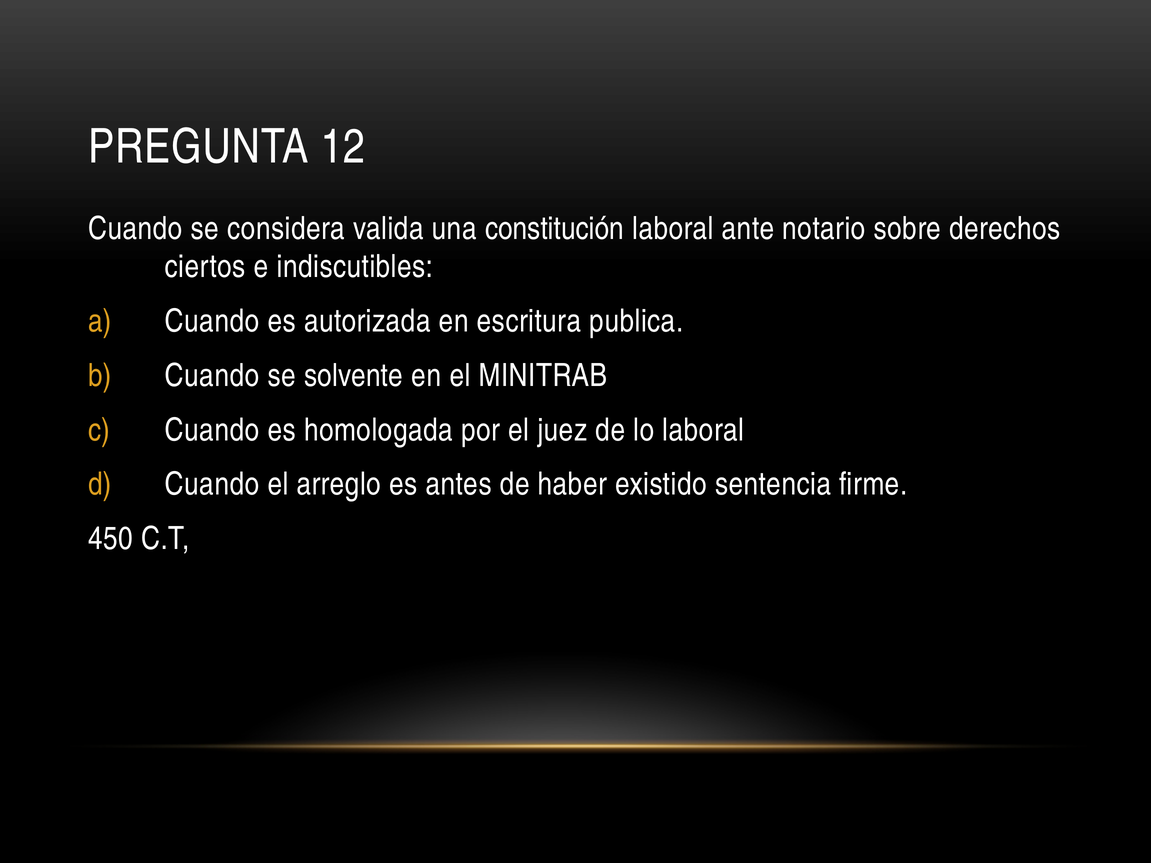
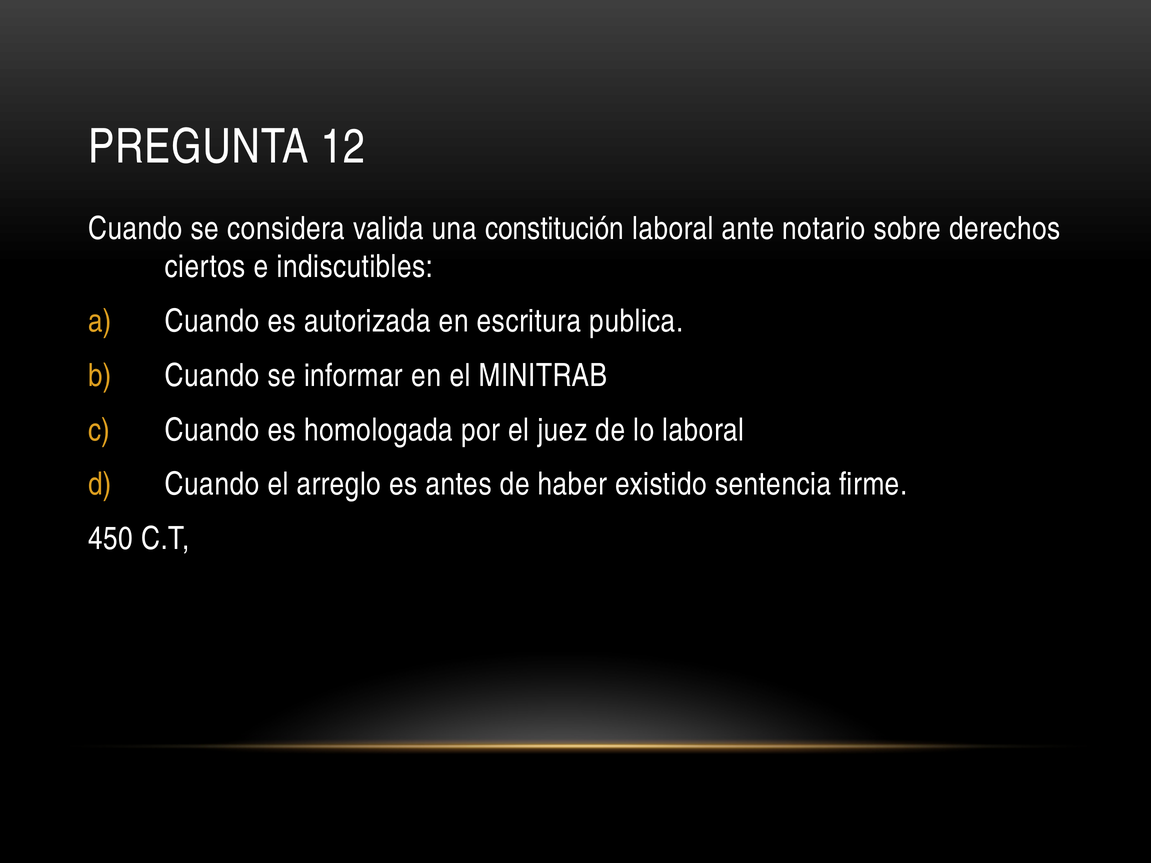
solvente: solvente -> informar (353, 376)
